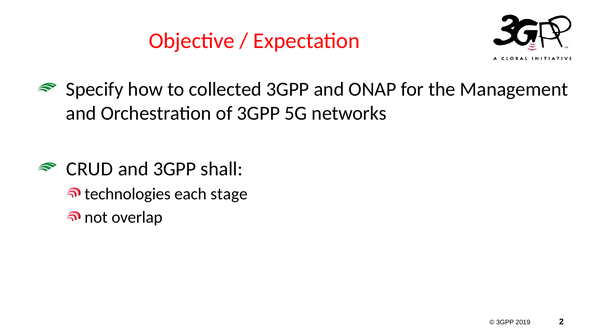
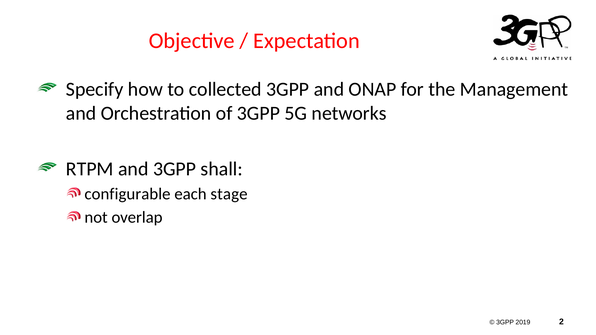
CRUD: CRUD -> RTPM (90, 169)
technologies: technologies -> configurable (127, 194)
